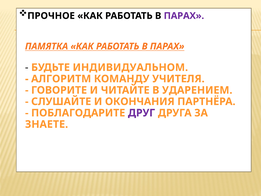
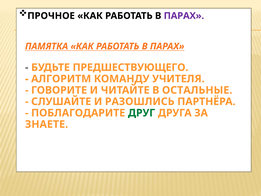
ИНДИВИДУАЛЬНОМ: ИНДИВИДУАЛЬНОМ -> ПРЕДШЕСТВУЮЩЕГО (130, 67)
УДАРЕНИЕМ: УДАРЕНИЕМ -> ОСТАЛЬНЫЕ (197, 90)
ОКОНЧАНИЯ: ОКОНЧАНИЯ -> РАЗОШЛИСЬ (140, 101)
ДРУГ colour: purple -> green (142, 113)
